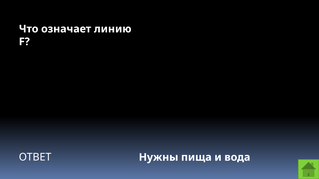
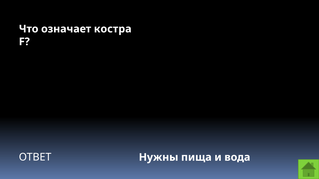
линию: линию -> костра (113, 29)
